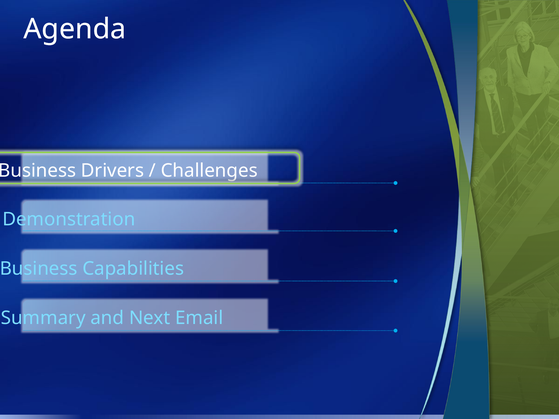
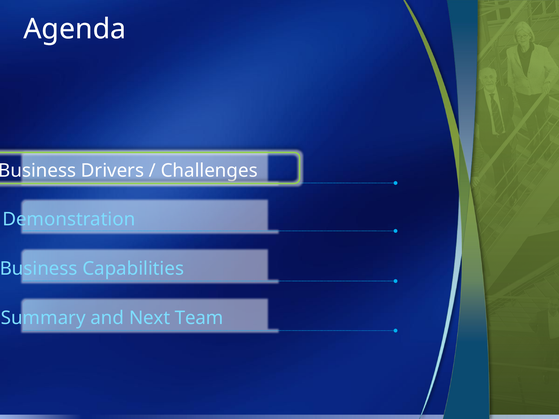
Email: Email -> Team (199, 318)
